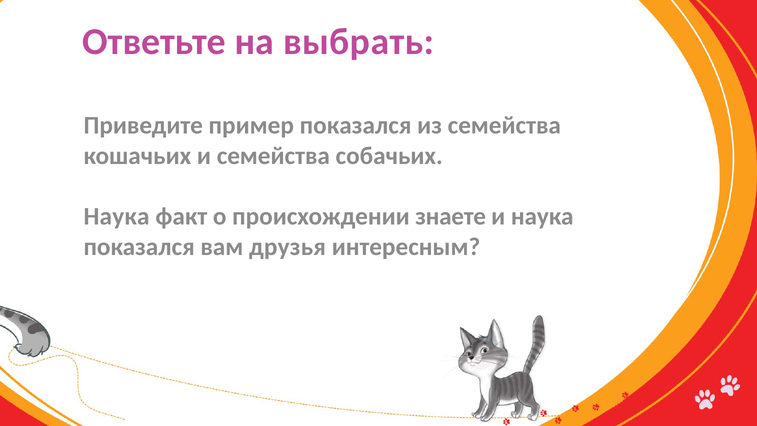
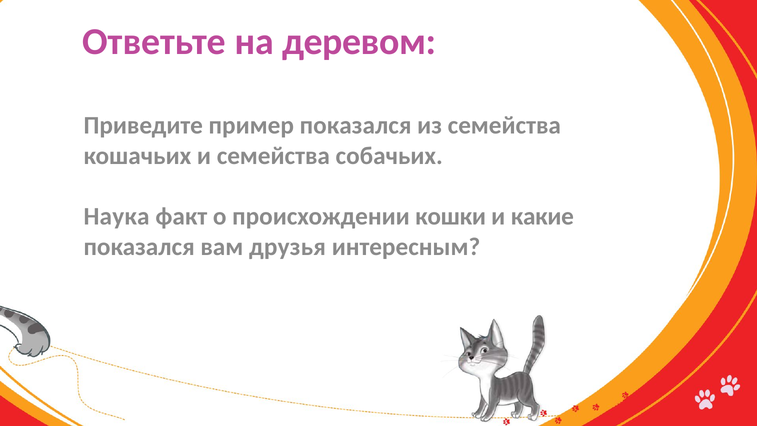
выбрать: выбрать -> деревом (359, 42)
знаете: знаете -> кошки (451, 216)
и наука: наука -> какие (542, 216)
